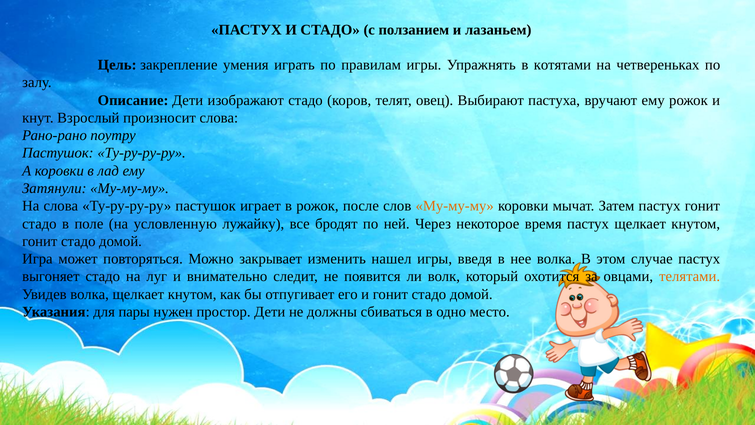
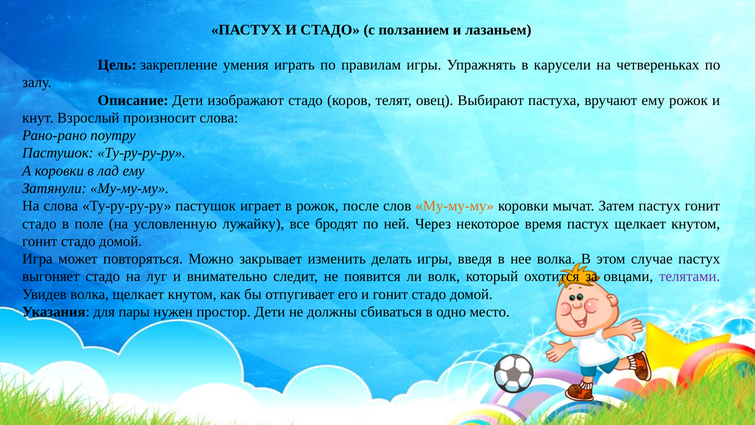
котятами: котятами -> карусели (562, 65)
нашел: нашел -> делать (392, 259)
телятами colour: orange -> purple (690, 276)
